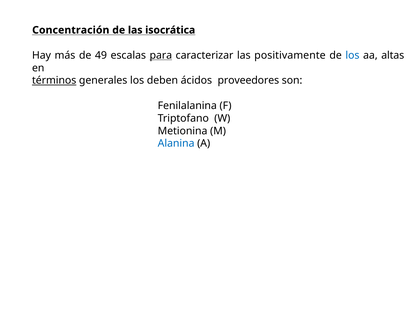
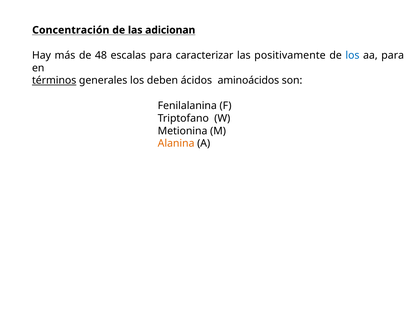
isocrática: isocrática -> adicionan (170, 30)
49: 49 -> 48 (101, 55)
para underline: present -> none (161, 55)
aa altas: altas -> para (393, 55)
proveedores: proveedores -> aminoácidos (248, 80)
Alanina colour: blue -> orange (176, 143)
